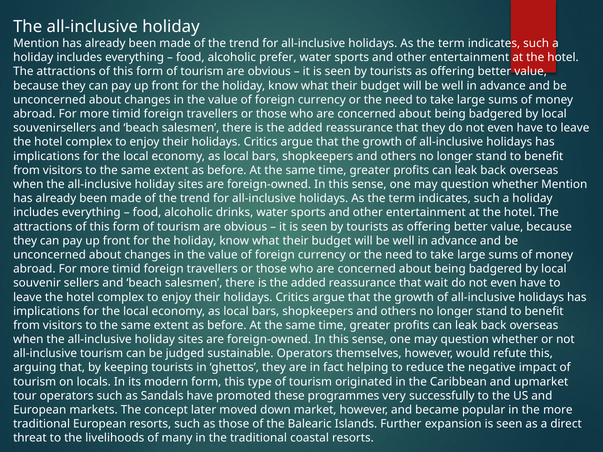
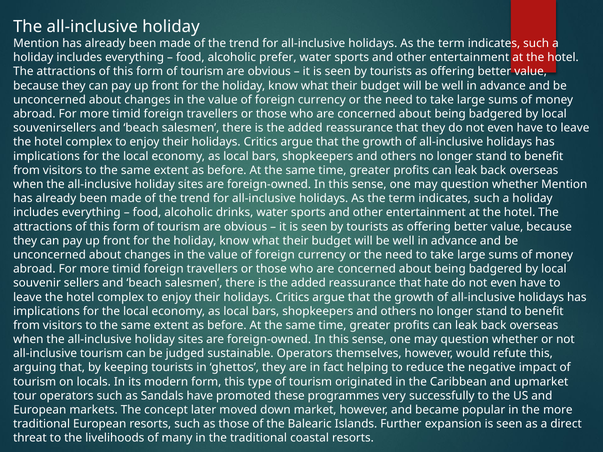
wait: wait -> hate (436, 283)
